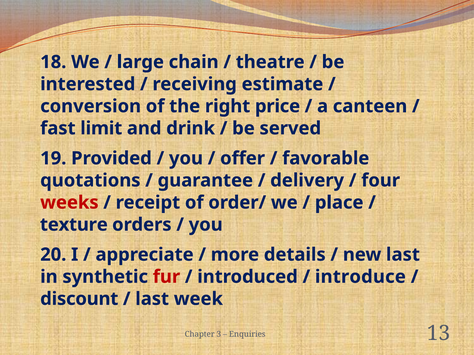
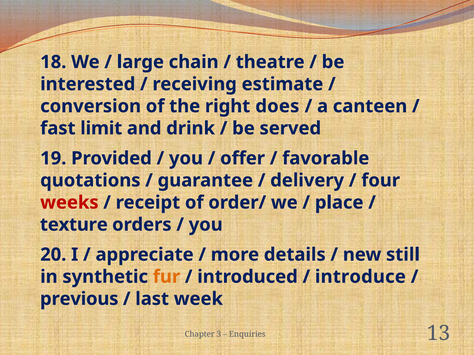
price: price -> does (277, 106)
new last: last -> still (403, 255)
fur colour: red -> orange (166, 277)
discount: discount -> previous (79, 299)
